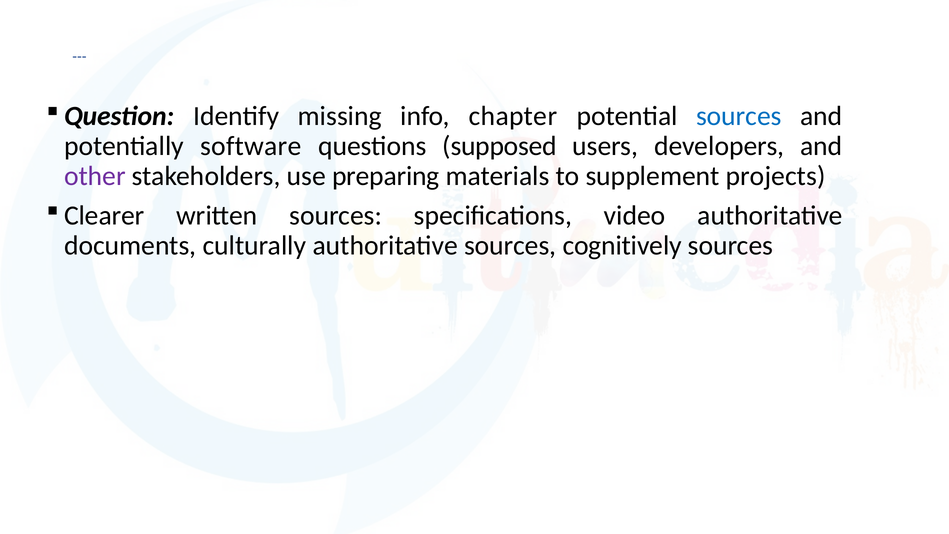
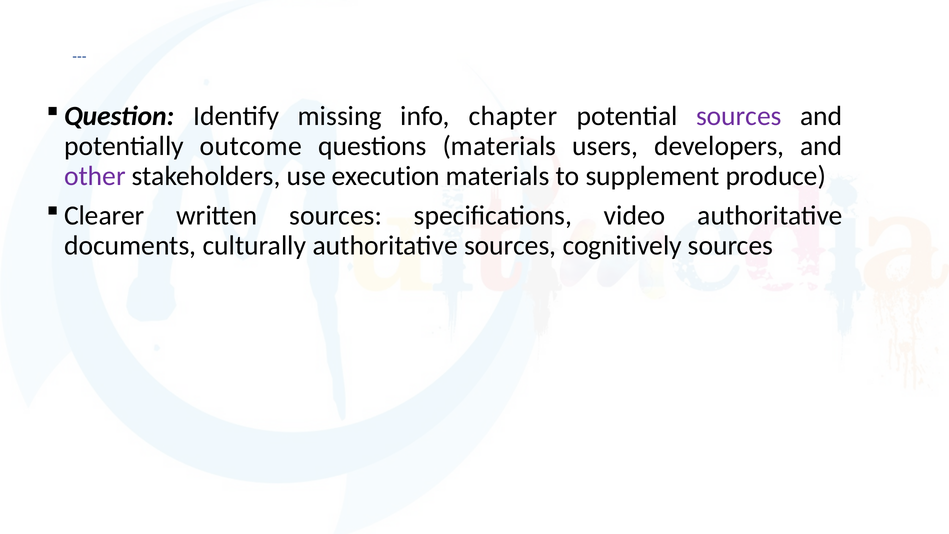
sources colour: blue -> purple (739, 116)
software: software -> outcome (251, 146)
questions supposed: supposed -> materials (499, 146)
preparing: preparing -> execution (386, 176)
projects: projects -> produce (776, 176)
